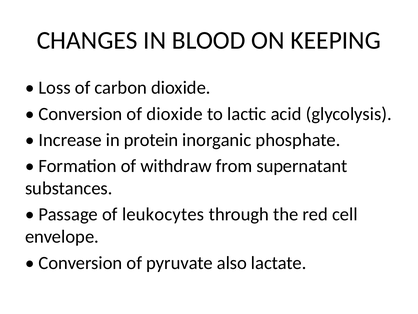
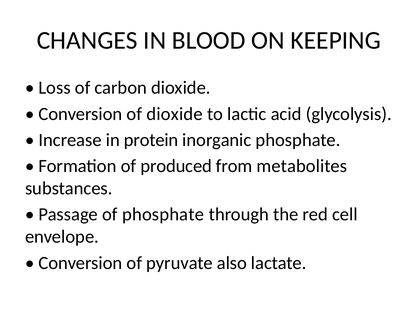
withdraw: withdraw -> produced (176, 166)
supernatant: supernatant -> metabolites (302, 166)
of leukocytes: leukocytes -> phosphate (163, 214)
